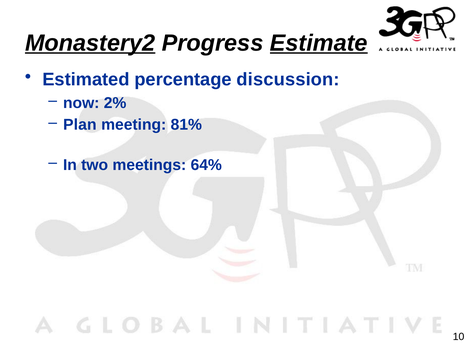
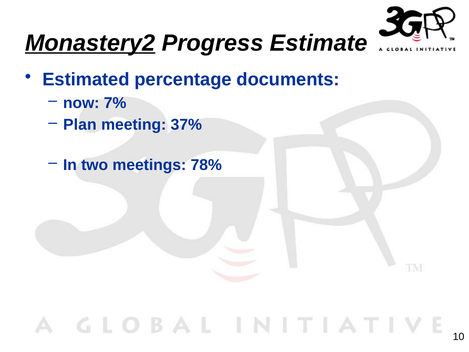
Estimate underline: present -> none (319, 43)
discussion: discussion -> documents (288, 80)
2%: 2% -> 7% (115, 103)
81%: 81% -> 37% (186, 125)
64%: 64% -> 78% (206, 165)
